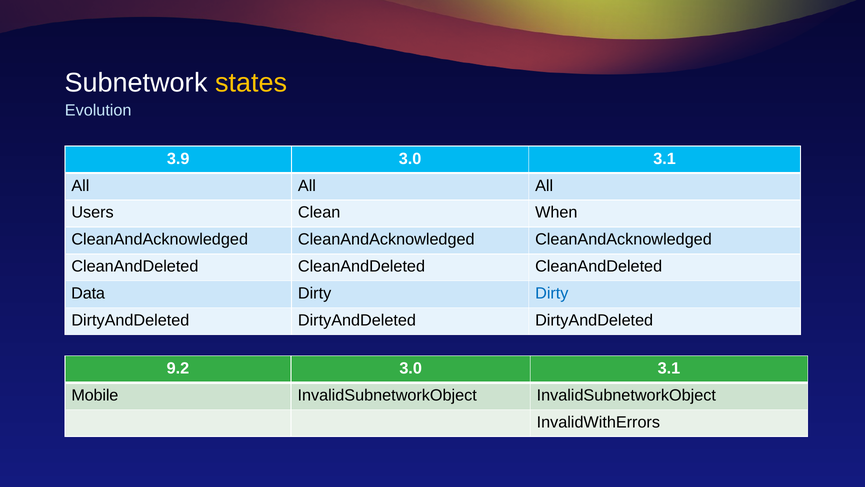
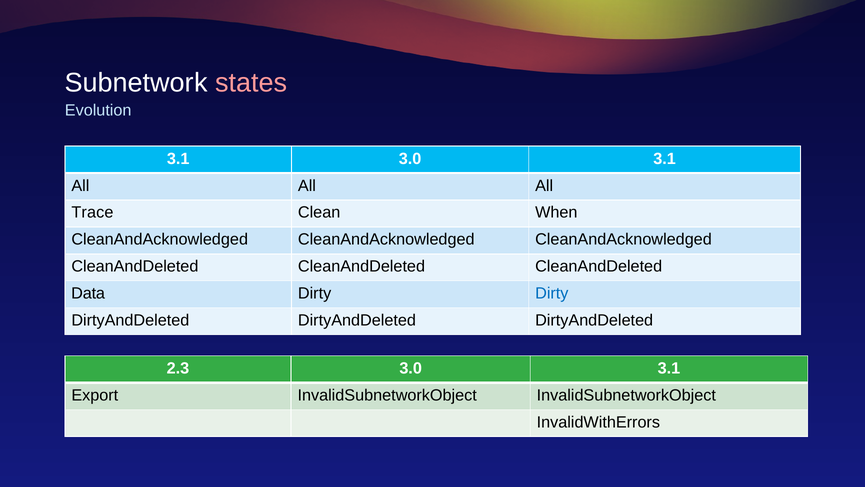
states colour: yellow -> pink (251, 83)
3.9: 3.9 -> 3.1 (178, 159)
Users: Users -> Trace (92, 212)
9.2: 9.2 -> 2.3 (178, 368)
Mobile: Mobile -> Export (95, 395)
